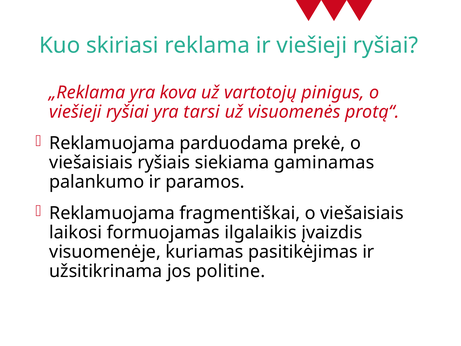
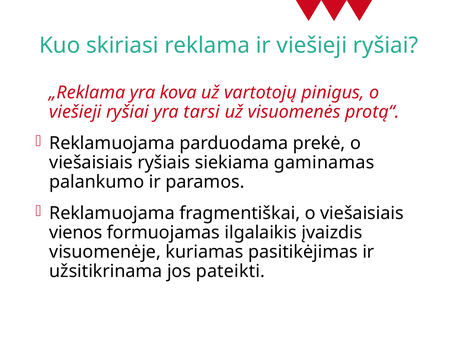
laikosi: laikosi -> vienos (76, 232)
politine: politine -> pateikti (230, 271)
